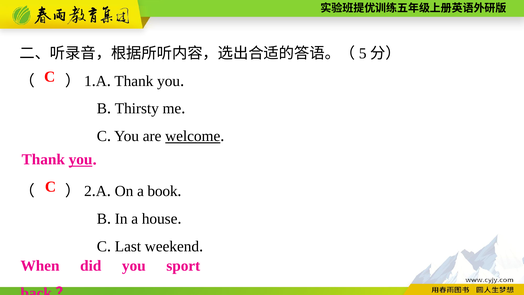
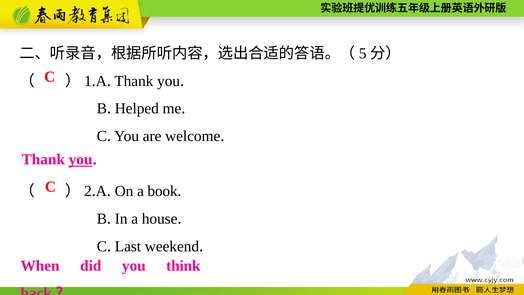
Thirsty: Thirsty -> Helped (137, 109)
welcome underline: present -> none (193, 136)
sport: sport -> think (183, 265)
